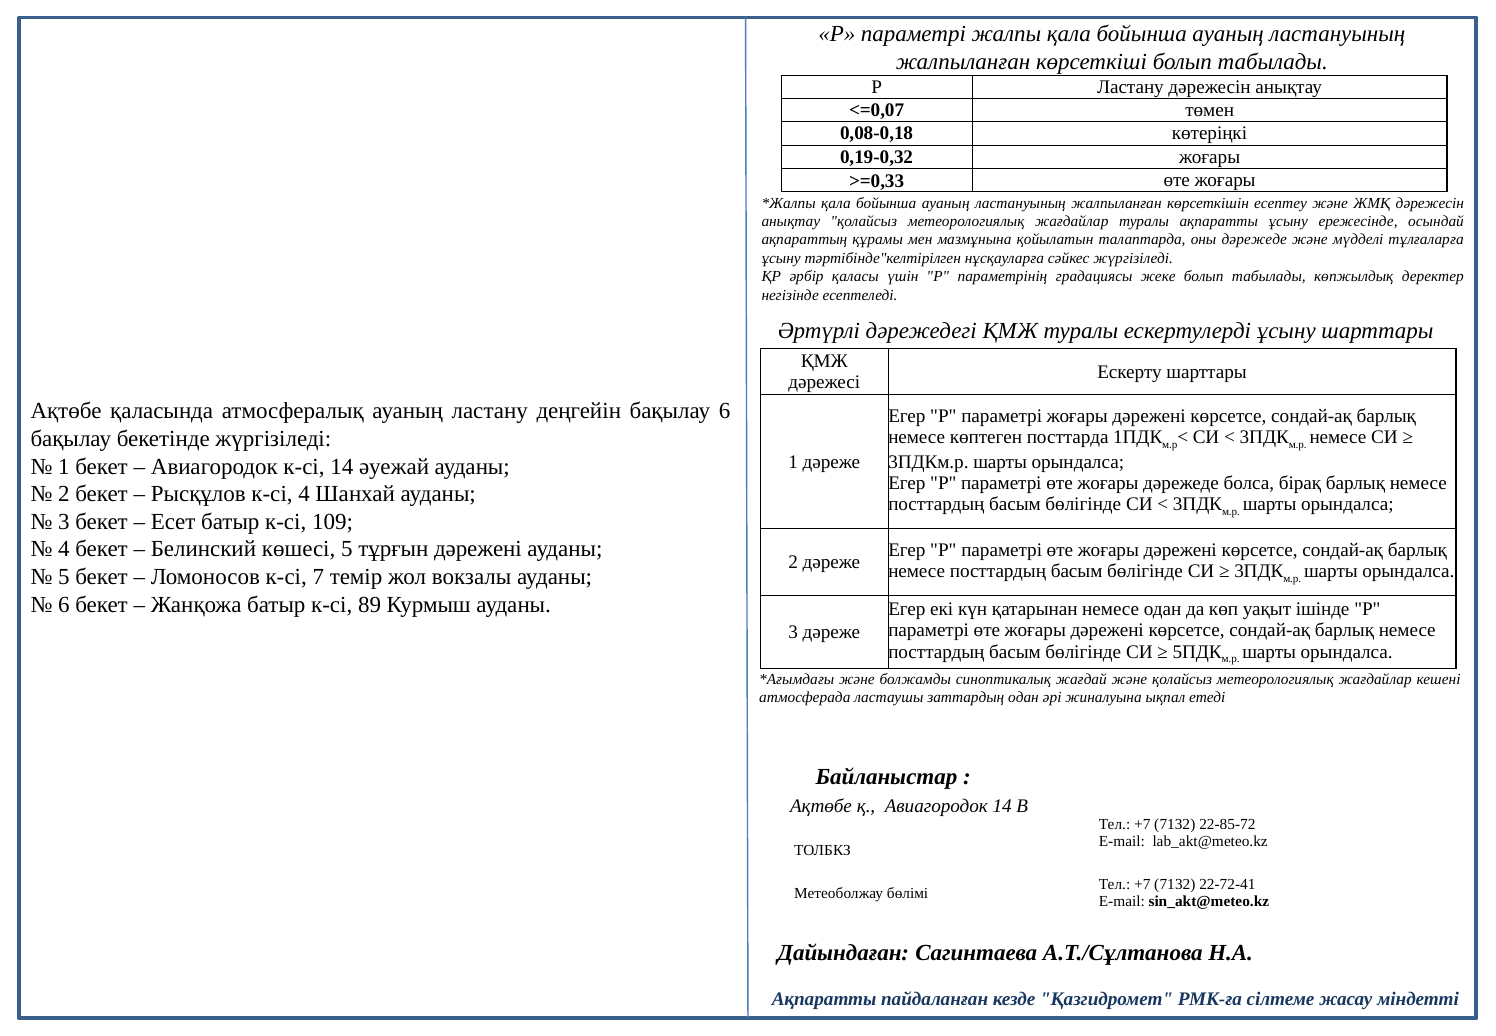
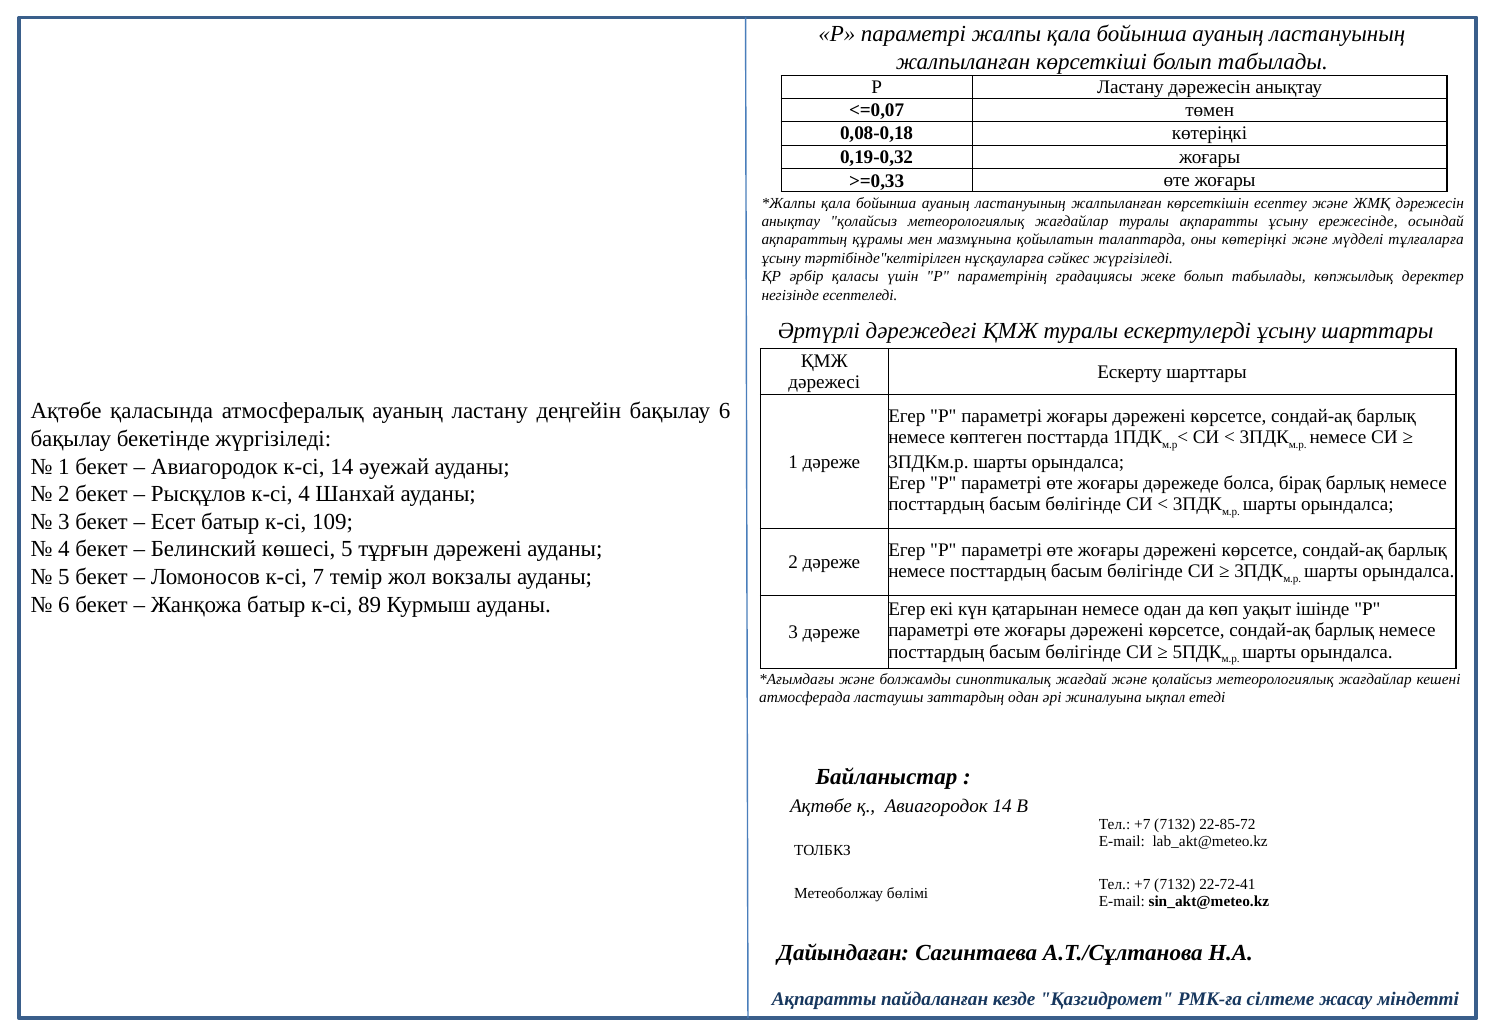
оны дәрежеде: дәрежеде -> көтеріңкі (1254, 240)
